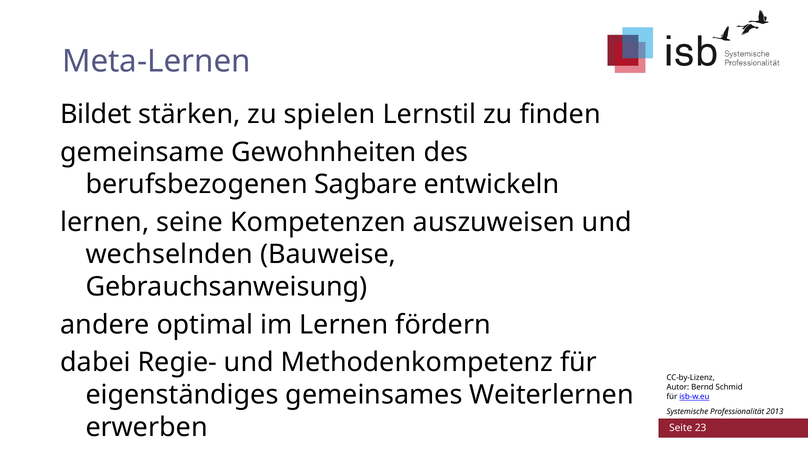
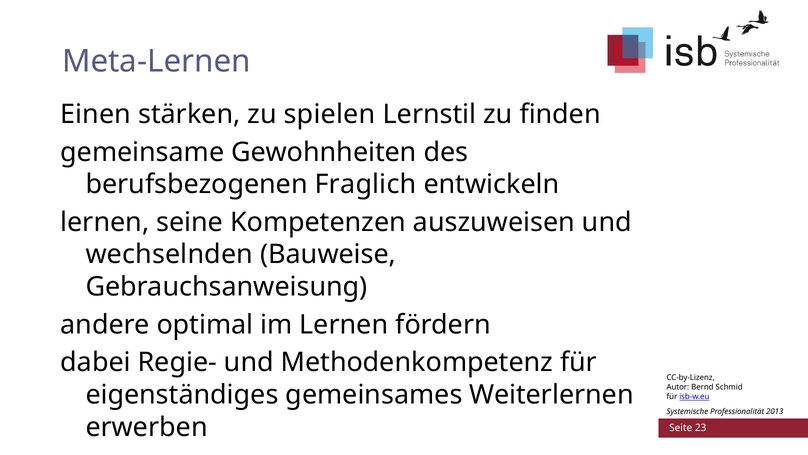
Bildet: Bildet -> Einen (96, 114)
Sagbare: Sagbare -> Fraglich (366, 184)
